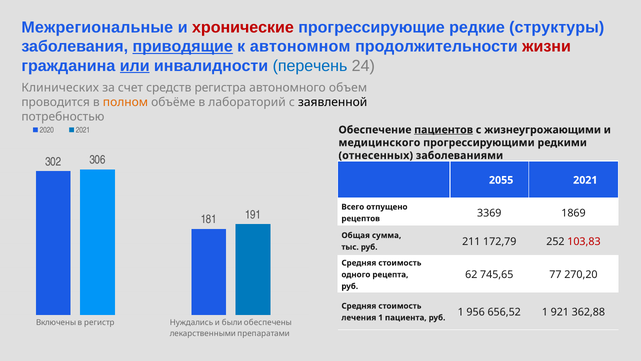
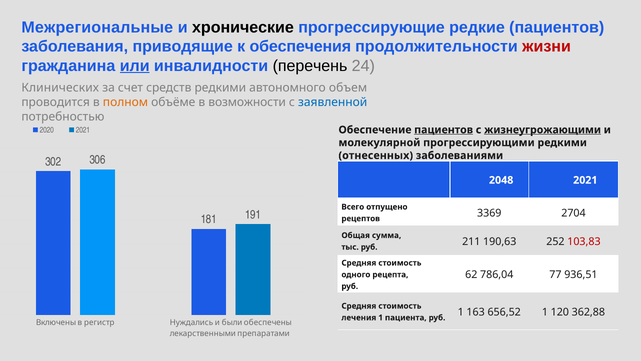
хронические colour: red -> black (243, 27)
редкие структуры: структуры -> пациентов (557, 27)
приводящие underline: present -> none (183, 46)
автономном: автономном -> обеспечения (300, 46)
перечень colour: blue -> black (310, 66)
средств регистра: регистра -> редкими (220, 88)
лабораторий: лабораторий -> возможности (247, 102)
заявленной colour: black -> blue (333, 102)
жизнеугрожающими underline: none -> present (543, 130)
медицинского: медицинского -> молекулярной (379, 142)
2055: 2055 -> 2048 (501, 180)
1869: 1869 -> 2704 (573, 213)
172,79: 172,79 -> 190,63 (500, 241)
745,65: 745,65 -> 786,04 (497, 275)
270,20: 270,20 -> 936,51 (581, 275)
956: 956 -> 163 (476, 312)
921: 921 -> 120 (560, 312)
